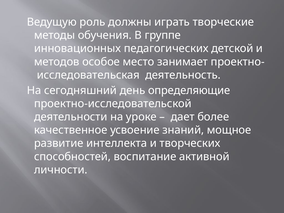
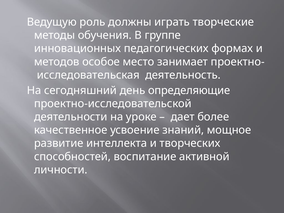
детской: детской -> формах (232, 49)
